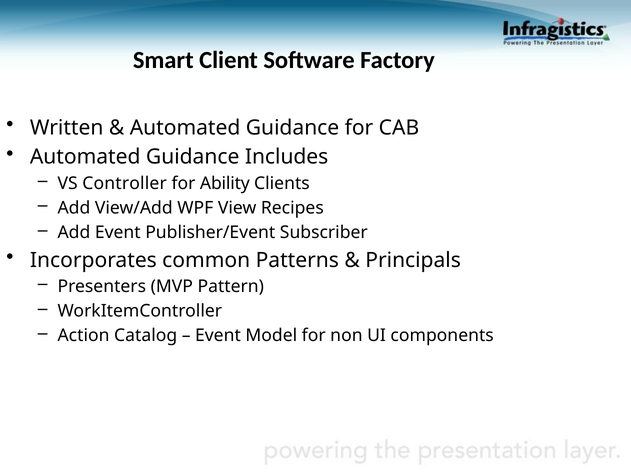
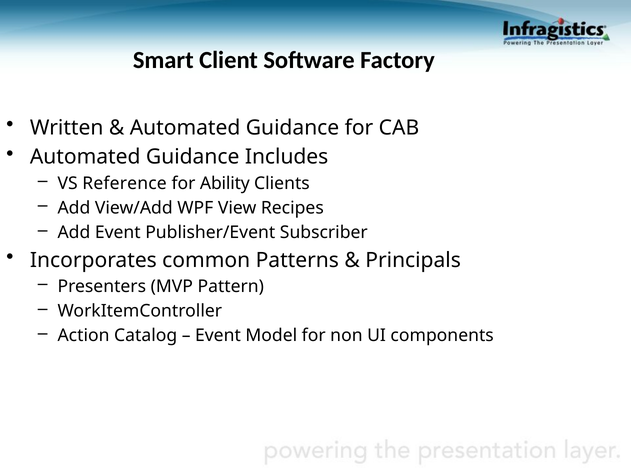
Controller: Controller -> Reference (125, 184)
